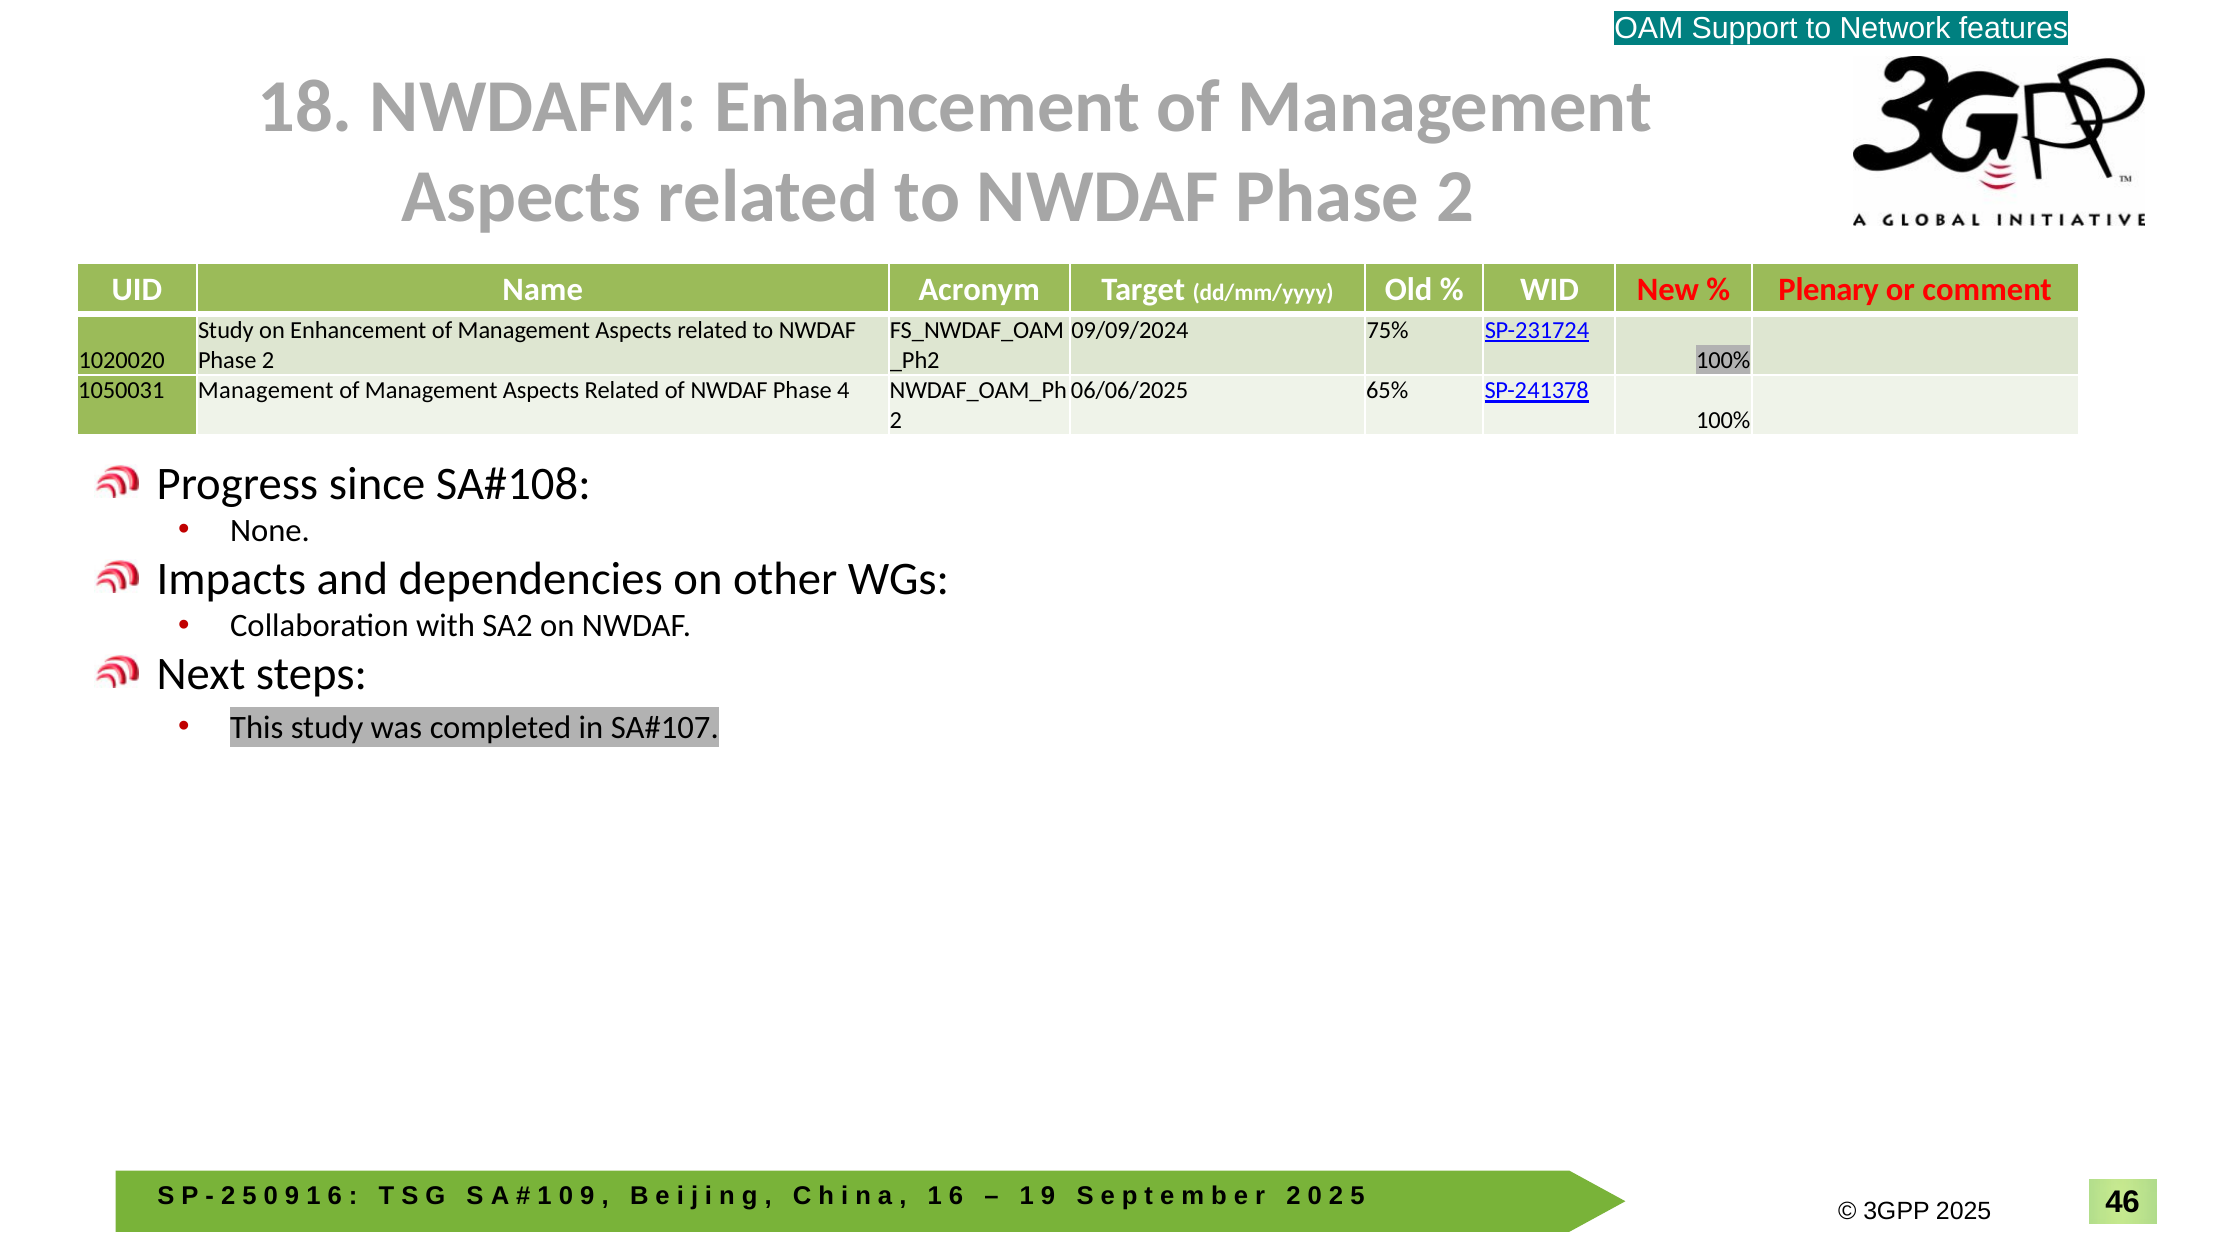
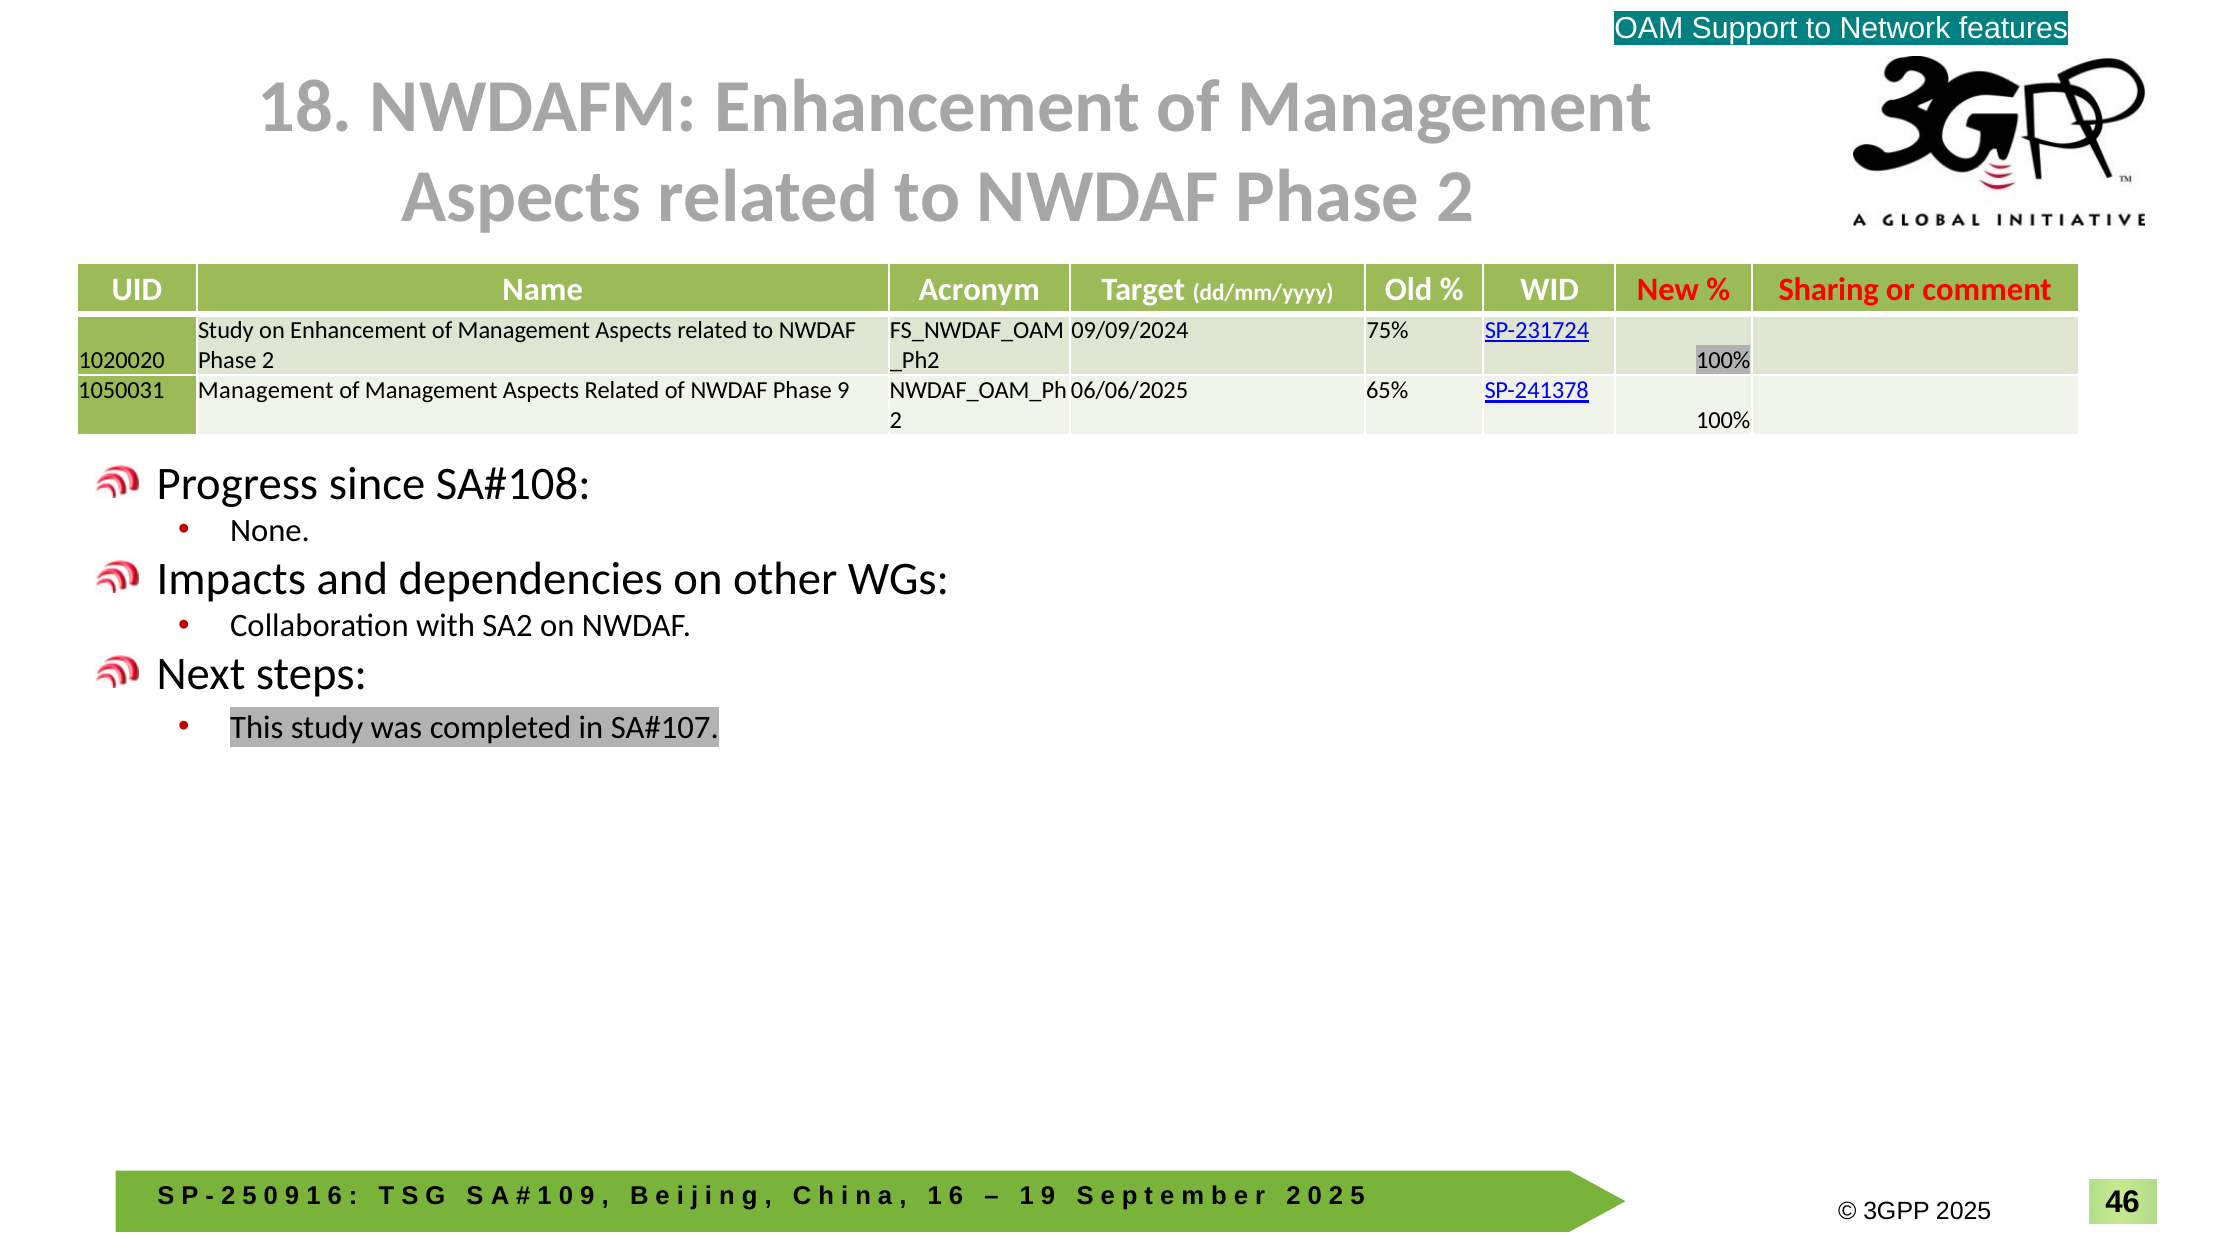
Plenary: Plenary -> Sharing (1829, 290)
Phase 4: 4 -> 9 (843, 391)
